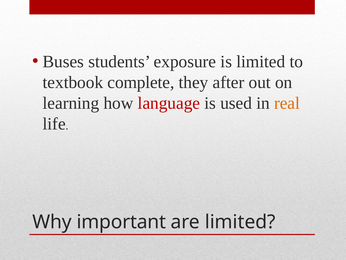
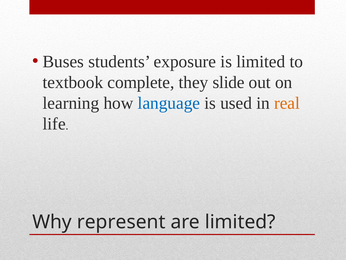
after: after -> slide (229, 82)
language colour: red -> blue (169, 103)
important: important -> represent (121, 222)
